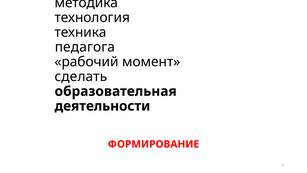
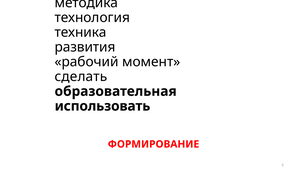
педагога: педагога -> развития (85, 47)
деятельности: деятельности -> использовать (102, 106)
